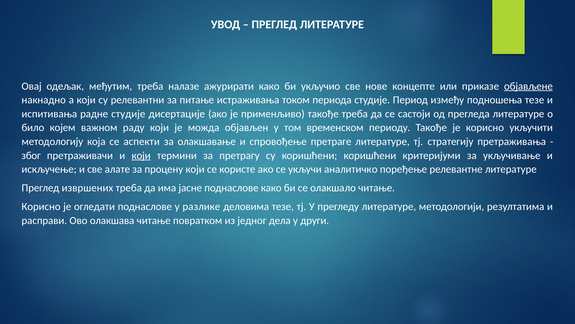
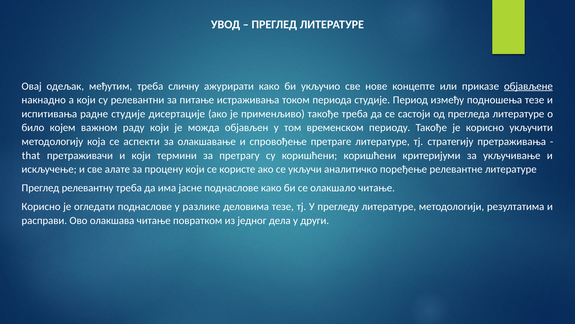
налазе: налазе -> сличну (184, 86)
због: због -> that (31, 155)
који underline: present -> none (141, 155)
извршених: извршених -> релевантну (88, 188)
